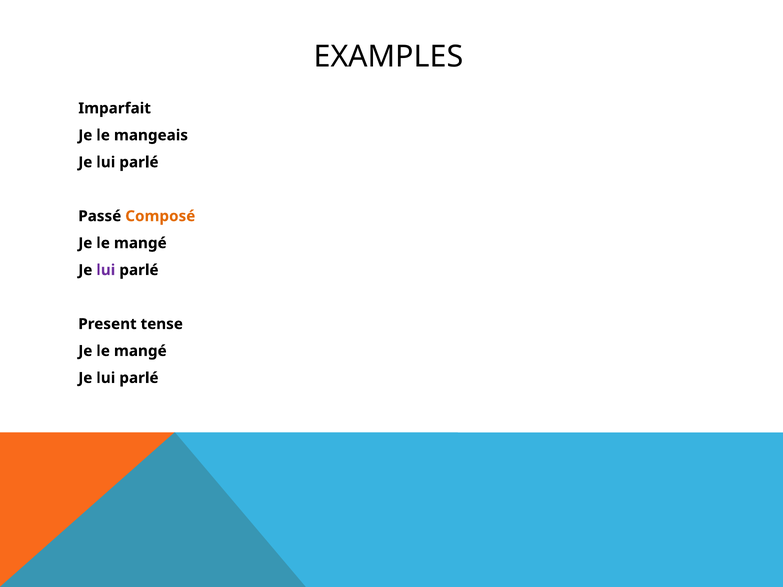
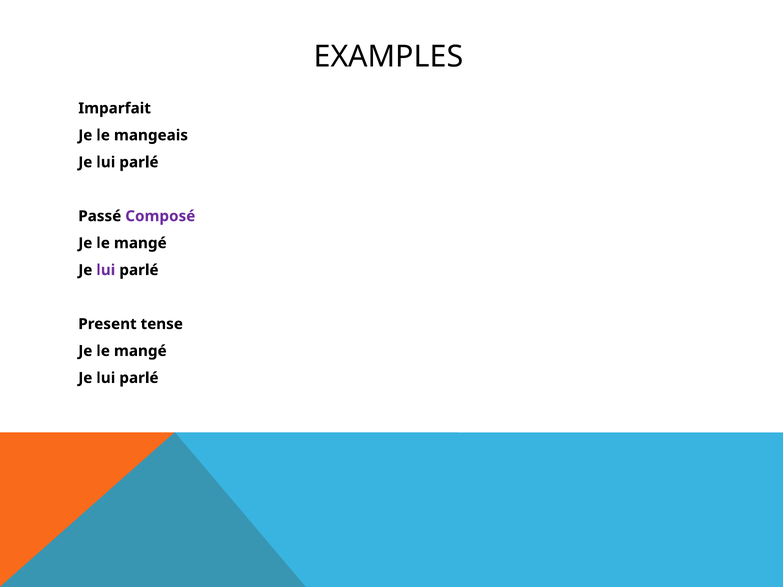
Composé colour: orange -> purple (160, 216)
